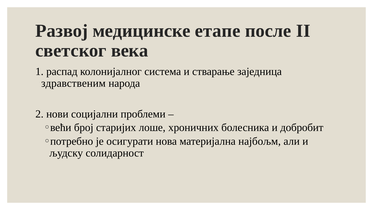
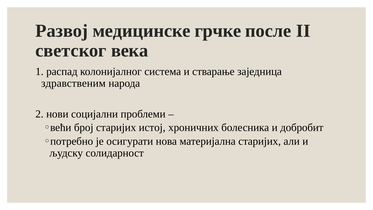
етапе: етапе -> грчке (218, 31)
лоше: лоше -> истој (152, 128)
материјална најбољм: најбољм -> старијих (260, 141)
